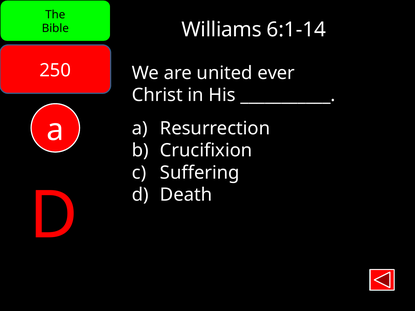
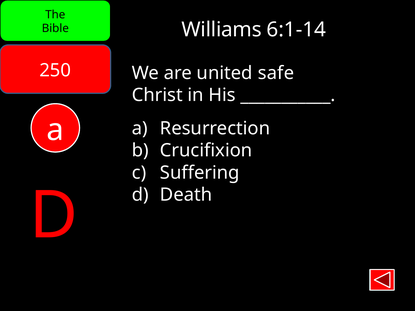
ever: ever -> safe (276, 73)
